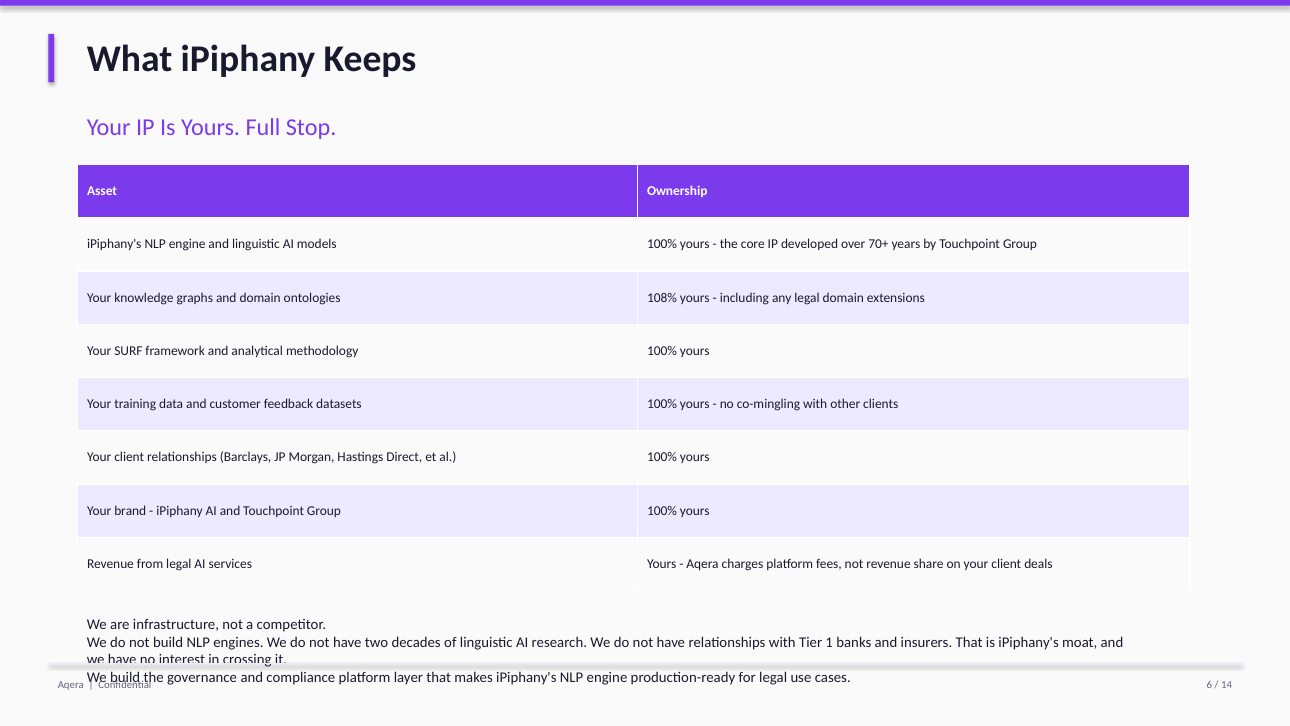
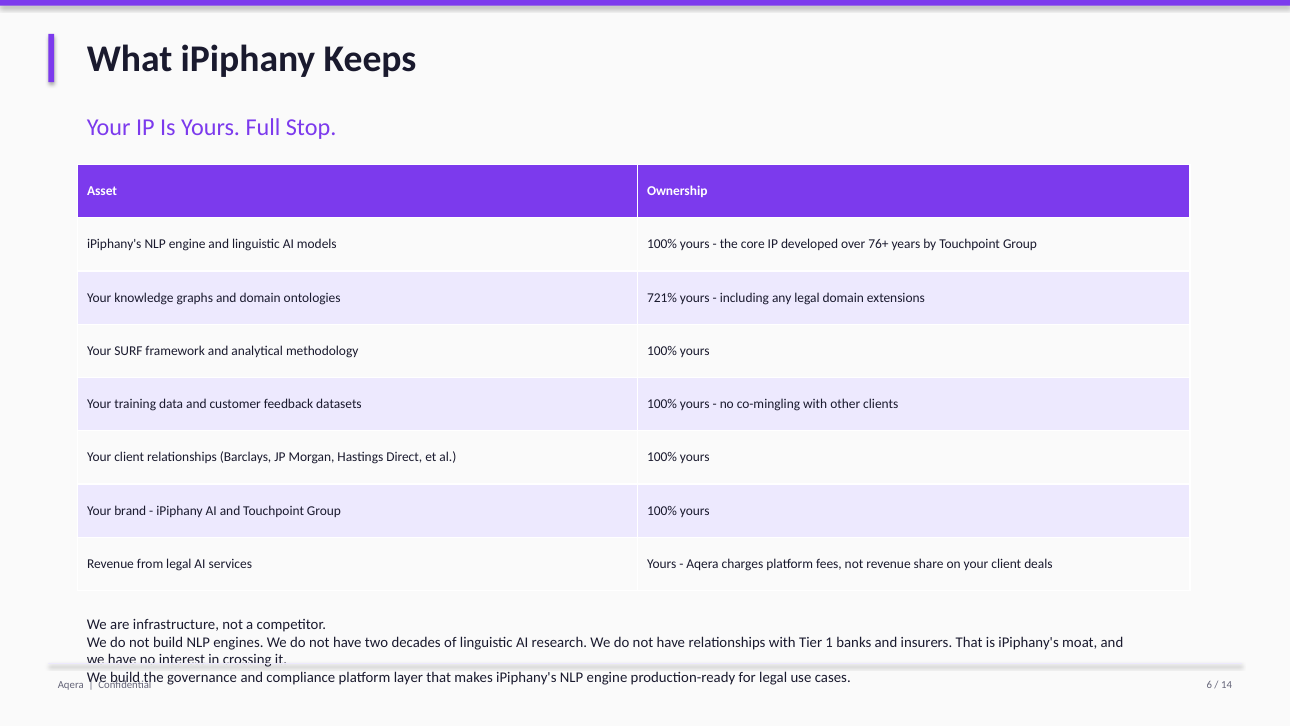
70+: 70+ -> 76+ (878, 244)
108%: 108% -> 721% (662, 298)
